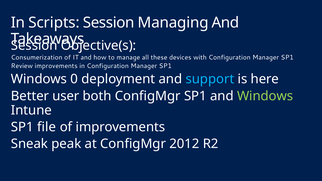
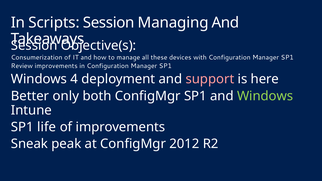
0: 0 -> 4 (74, 79)
support colour: light blue -> pink (210, 79)
user: user -> only (66, 96)
file: file -> life (47, 127)
